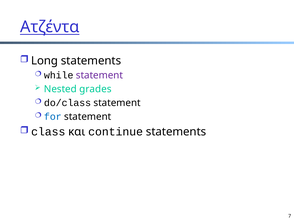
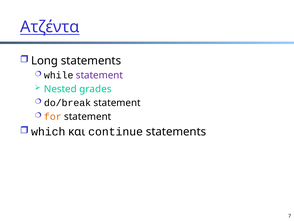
do/class: do/class -> do/break (68, 103)
for colour: blue -> orange (53, 116)
class: class -> which (48, 131)
